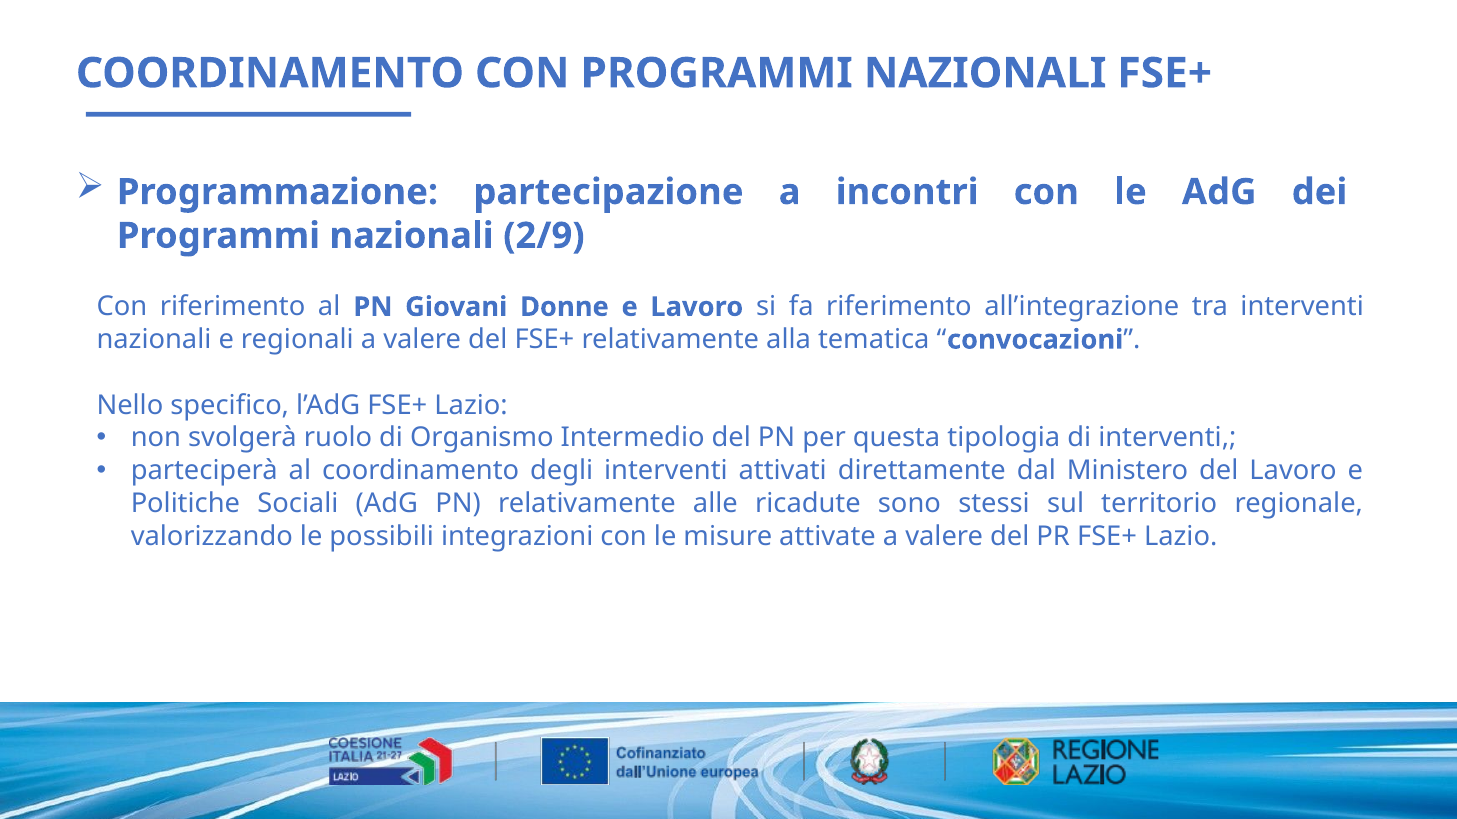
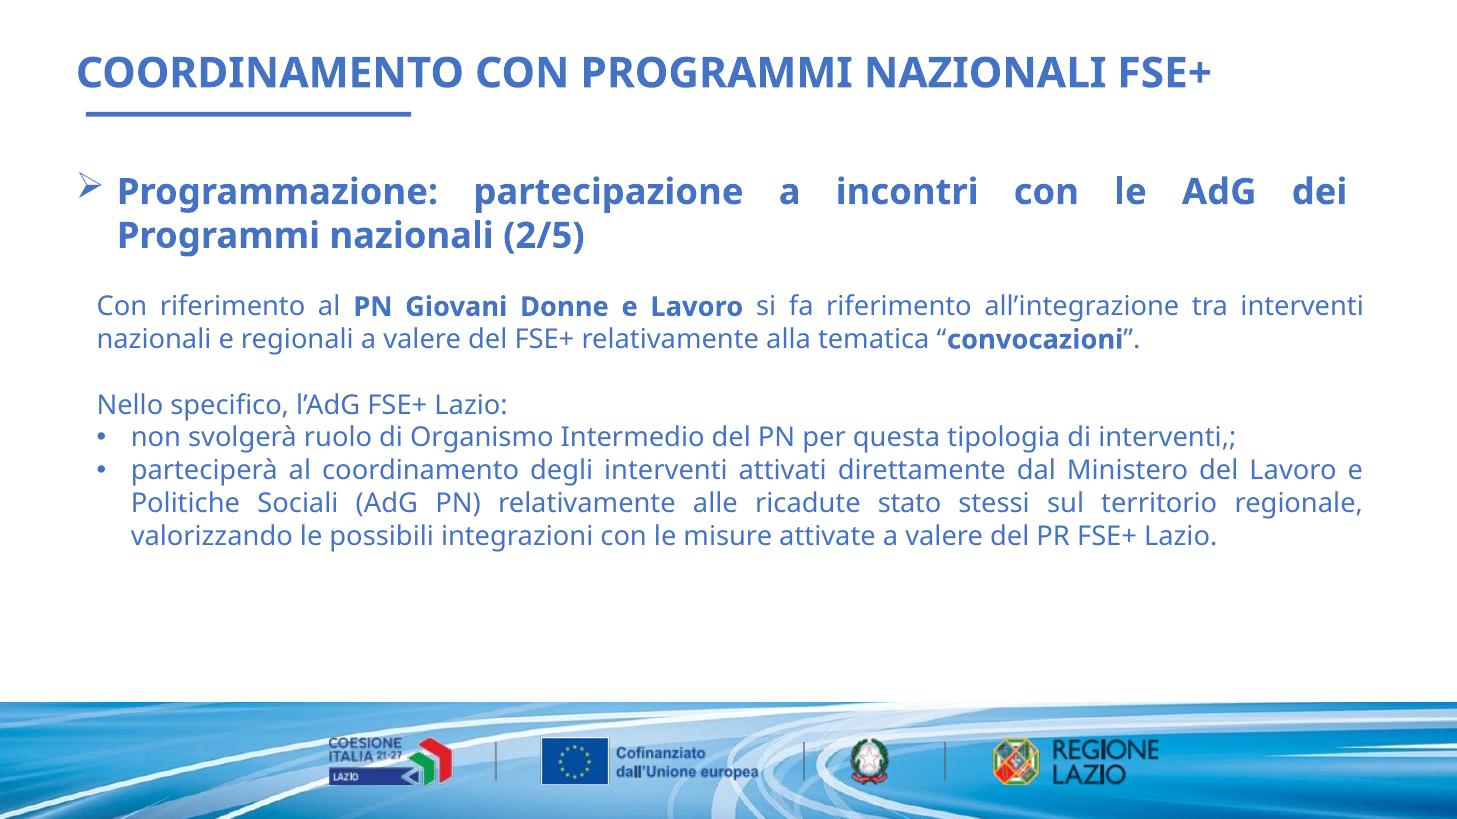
2/9: 2/9 -> 2/5 (544, 236)
sono: sono -> stato (910, 504)
